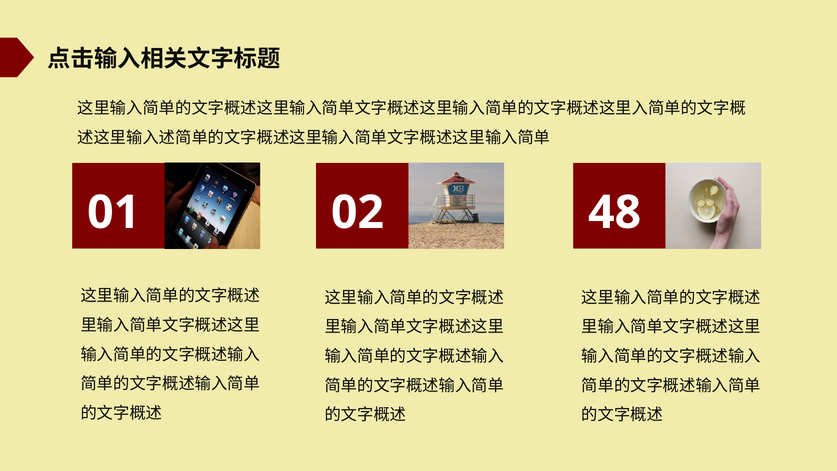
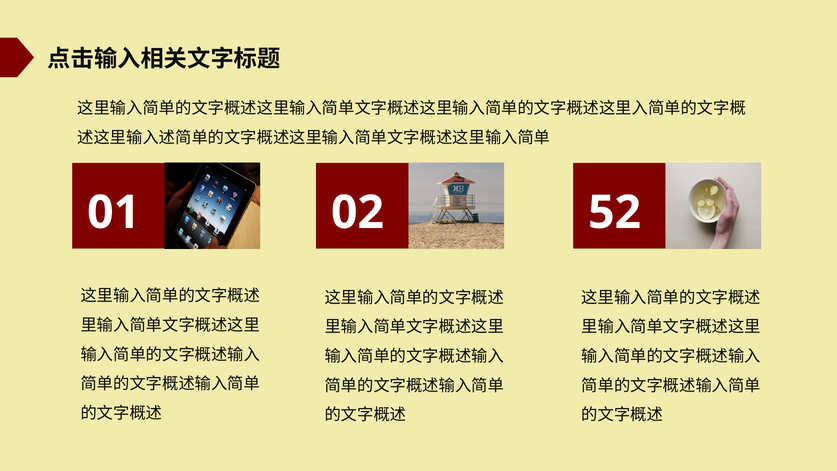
48: 48 -> 52 (615, 213)
